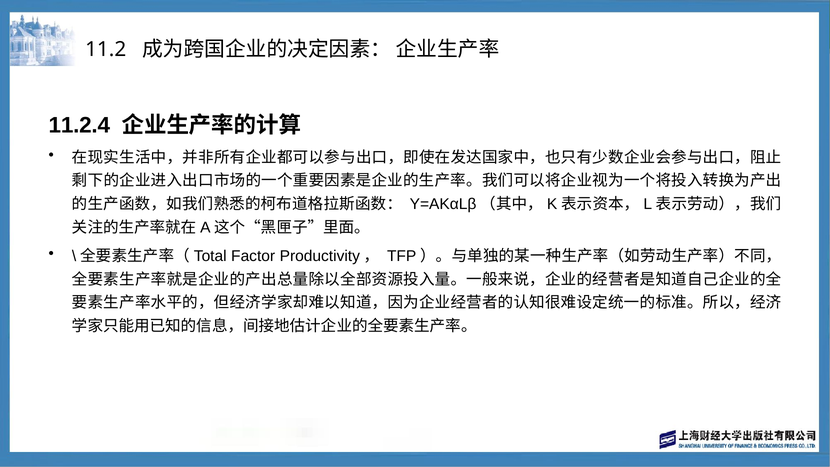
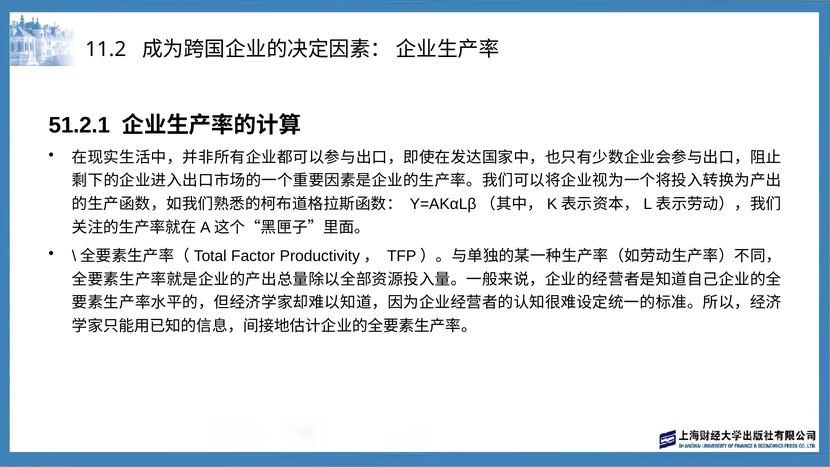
11.2.4: 11.2.4 -> 51.2.1 (79, 125)
